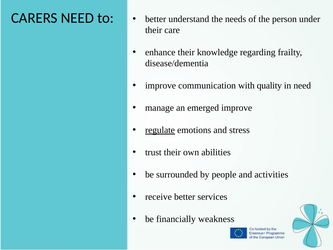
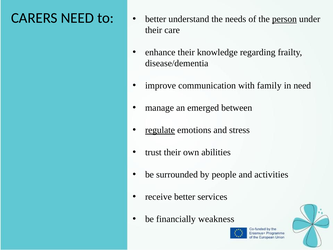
person underline: none -> present (284, 19)
quality: quality -> family (269, 86)
emerged improve: improve -> between (237, 108)
